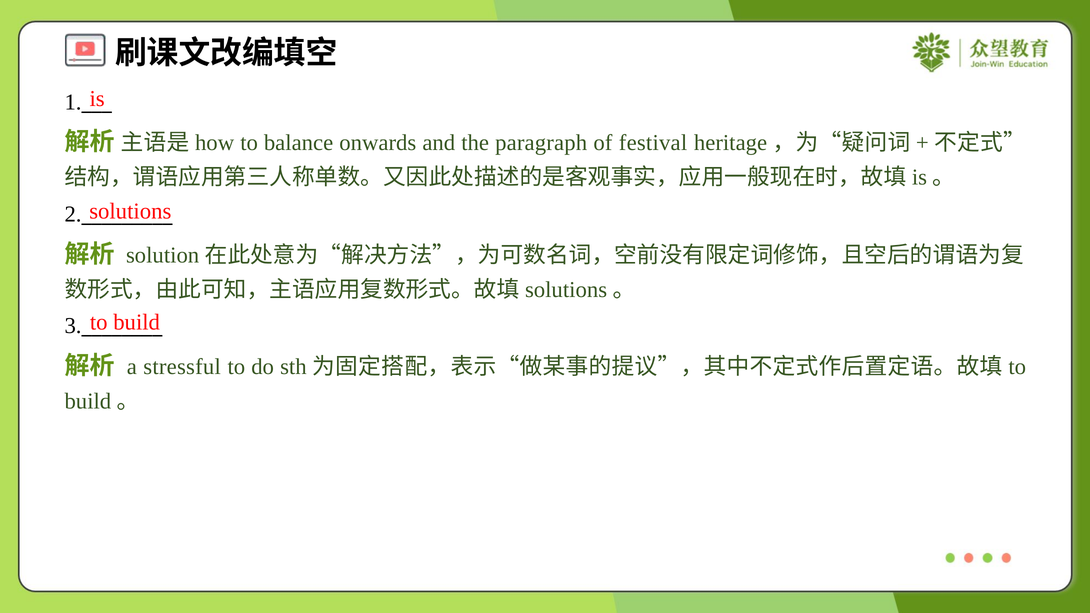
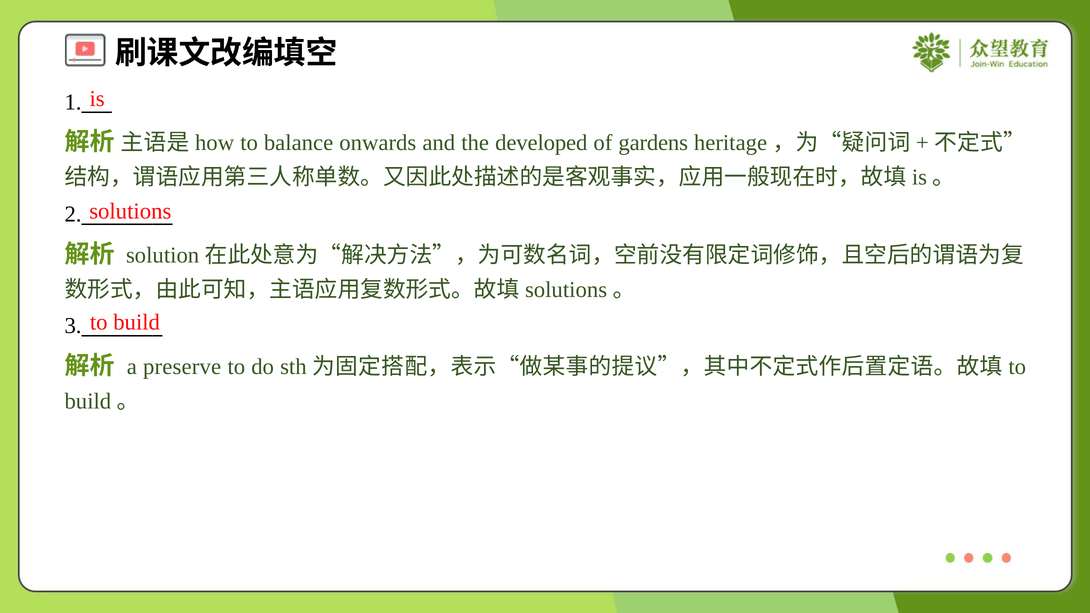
paragraph: paragraph -> developed (541, 143)
festival: festival -> gardens (653, 143)
stressful: stressful -> preserve (182, 367)
